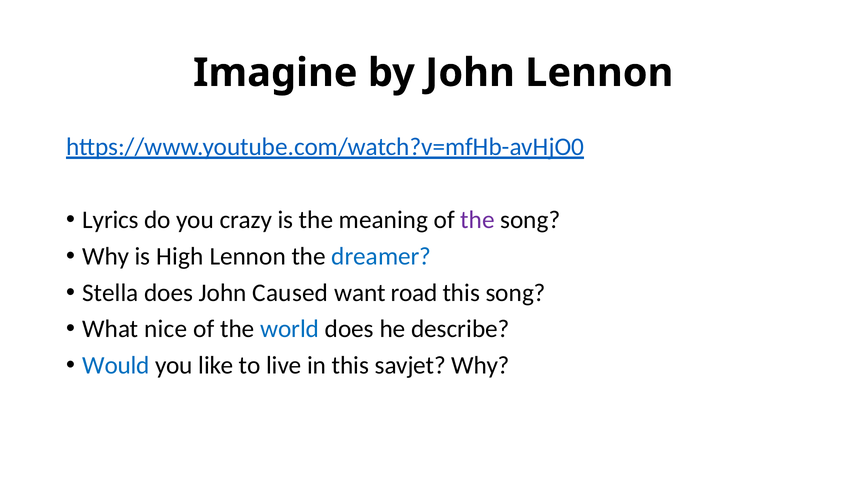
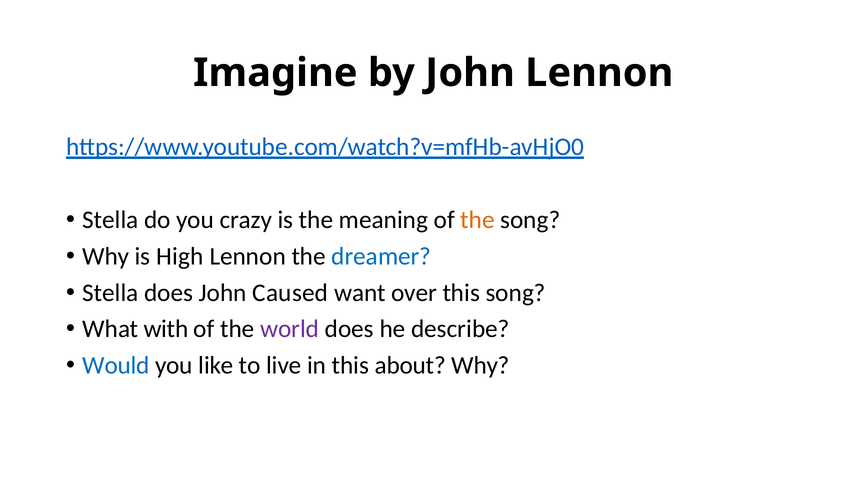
Lyrics: Lyrics -> Stella (110, 220)
the colour: purple -> orange (478, 220)
road: road -> over (414, 292)
nice: nice -> with (166, 329)
world colour: blue -> purple (290, 329)
savjet: savjet -> about (410, 365)
